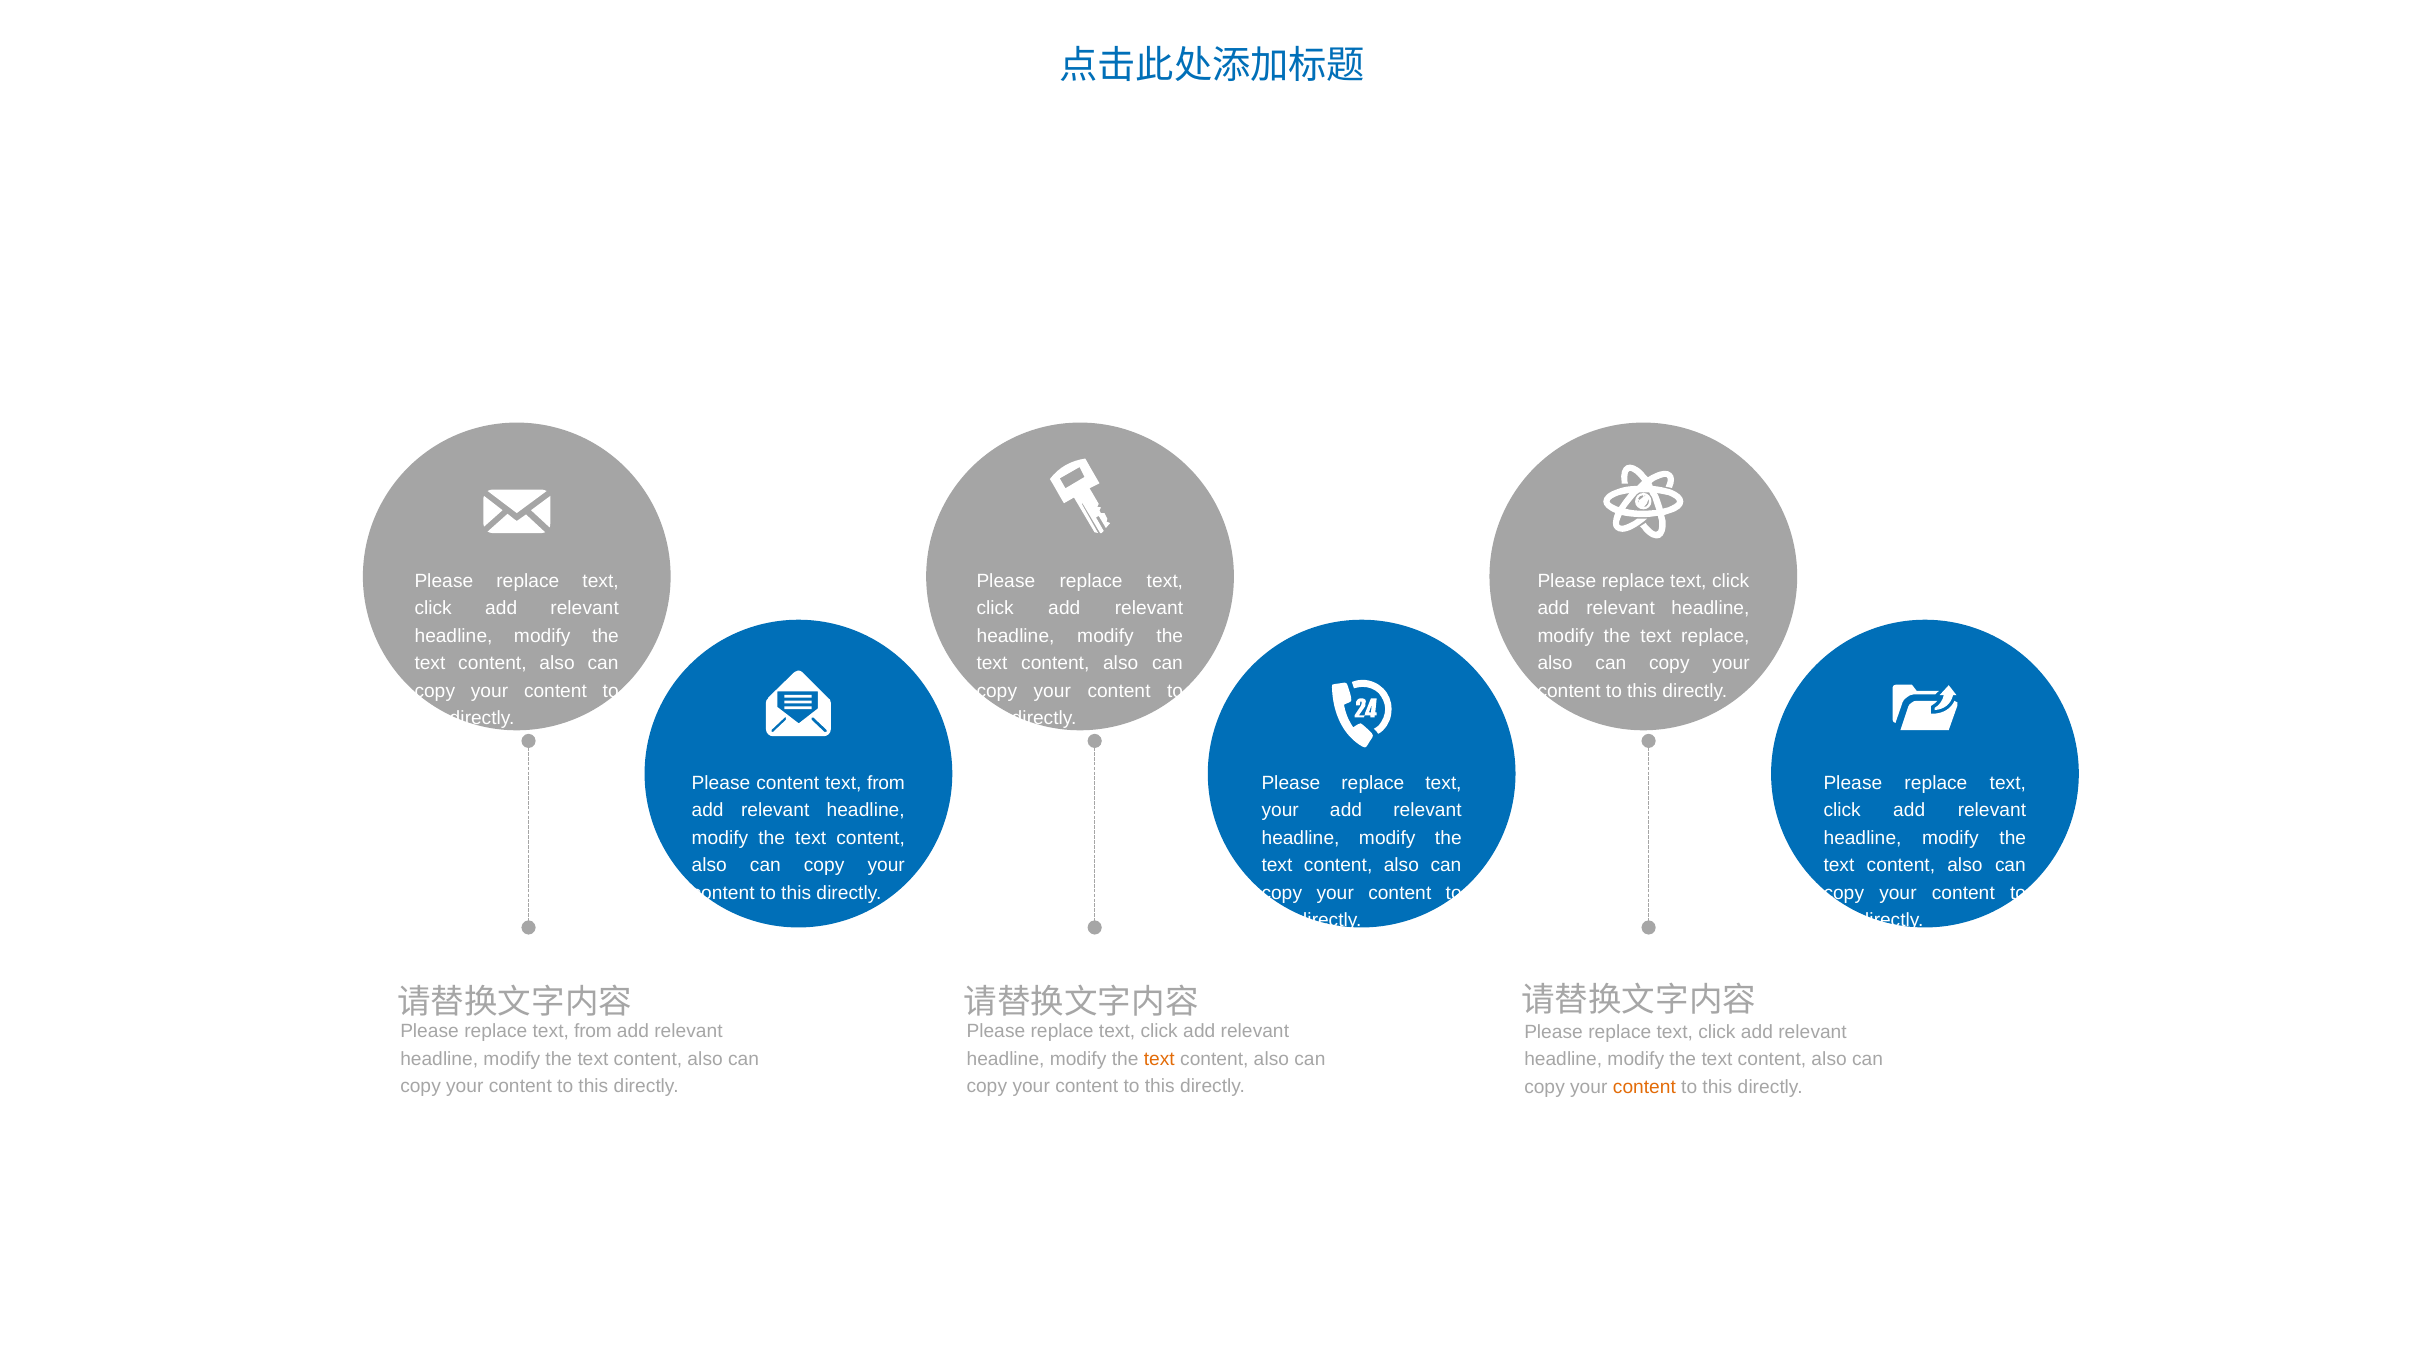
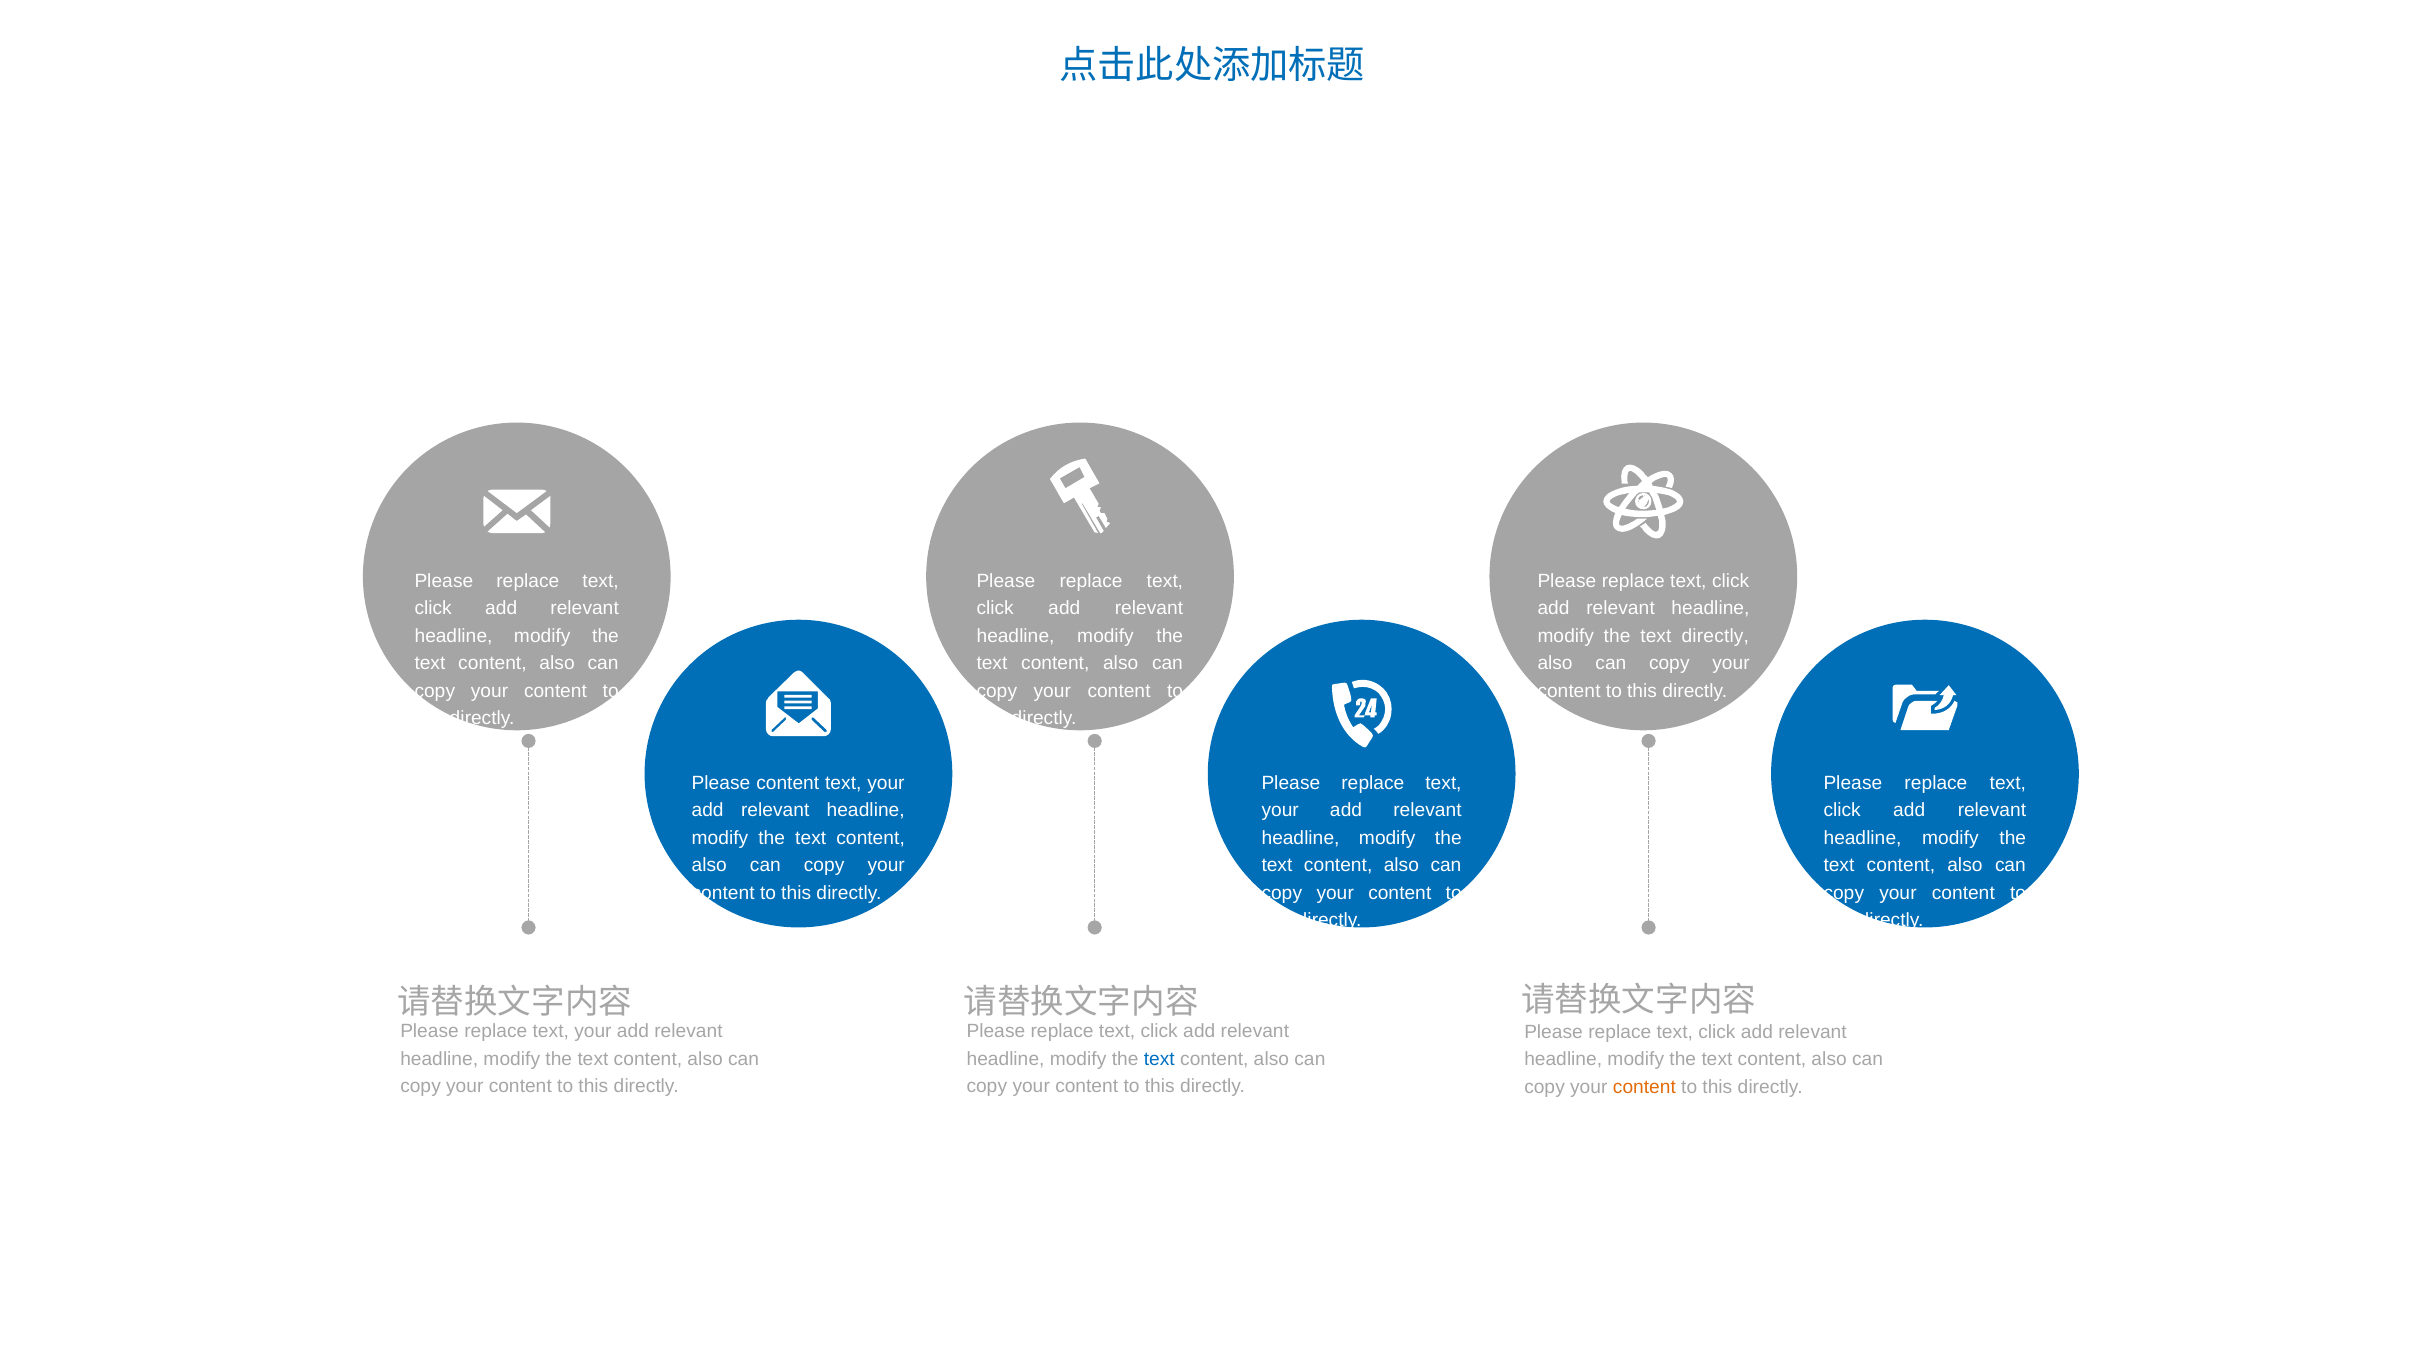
text replace: replace -> directly (1715, 636)
from: from -> your (886, 783)
from: from -> your (593, 1031)
text colour: orange -> blue (1159, 1059)
